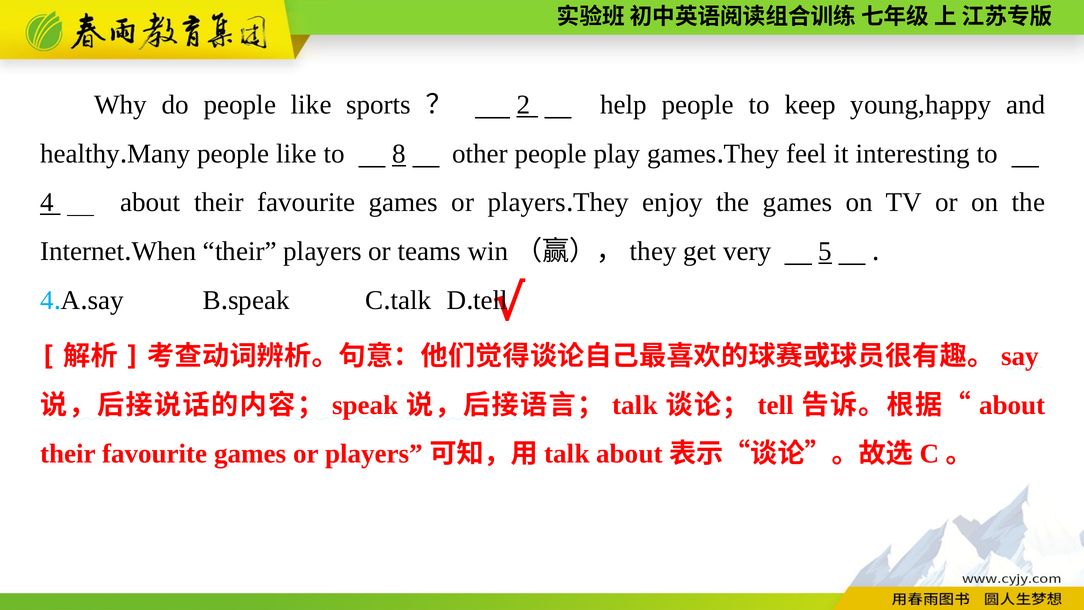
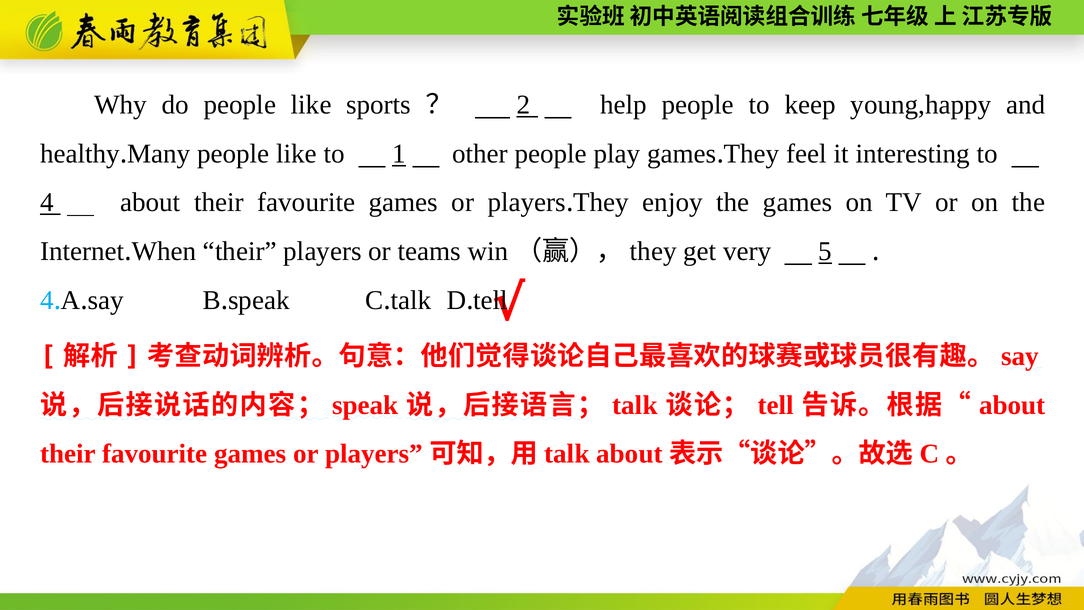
8: 8 -> 1 (399, 154)
